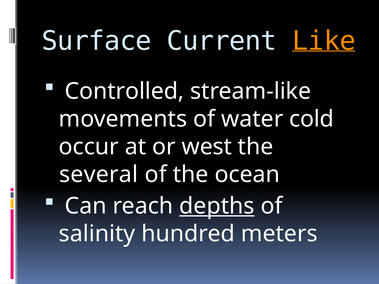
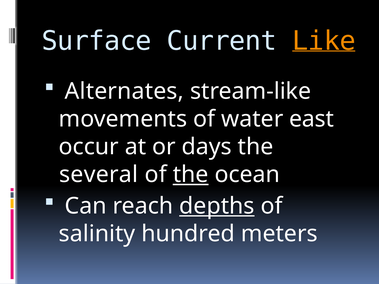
Controlled: Controlled -> Alternates (124, 91)
cold: cold -> east (312, 119)
west: west -> days (207, 147)
the underline: none -> present (191, 175)
